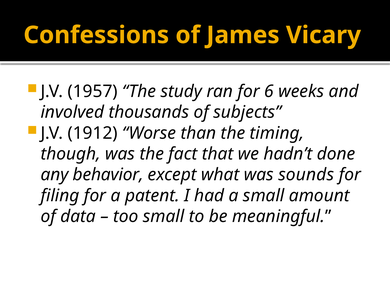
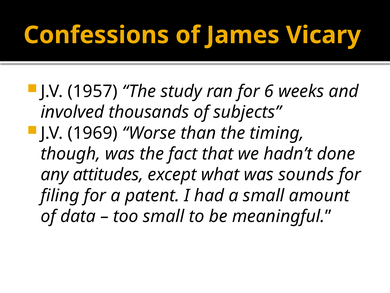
1912: 1912 -> 1969 (93, 133)
behavior: behavior -> attitudes (108, 174)
